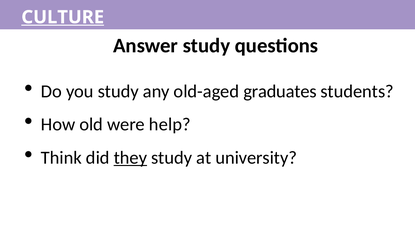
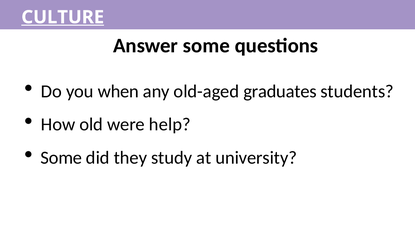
Answer study: study -> some (206, 46)
you study: study -> when (118, 92)
Think: Think -> Some (61, 158)
they underline: present -> none (130, 158)
